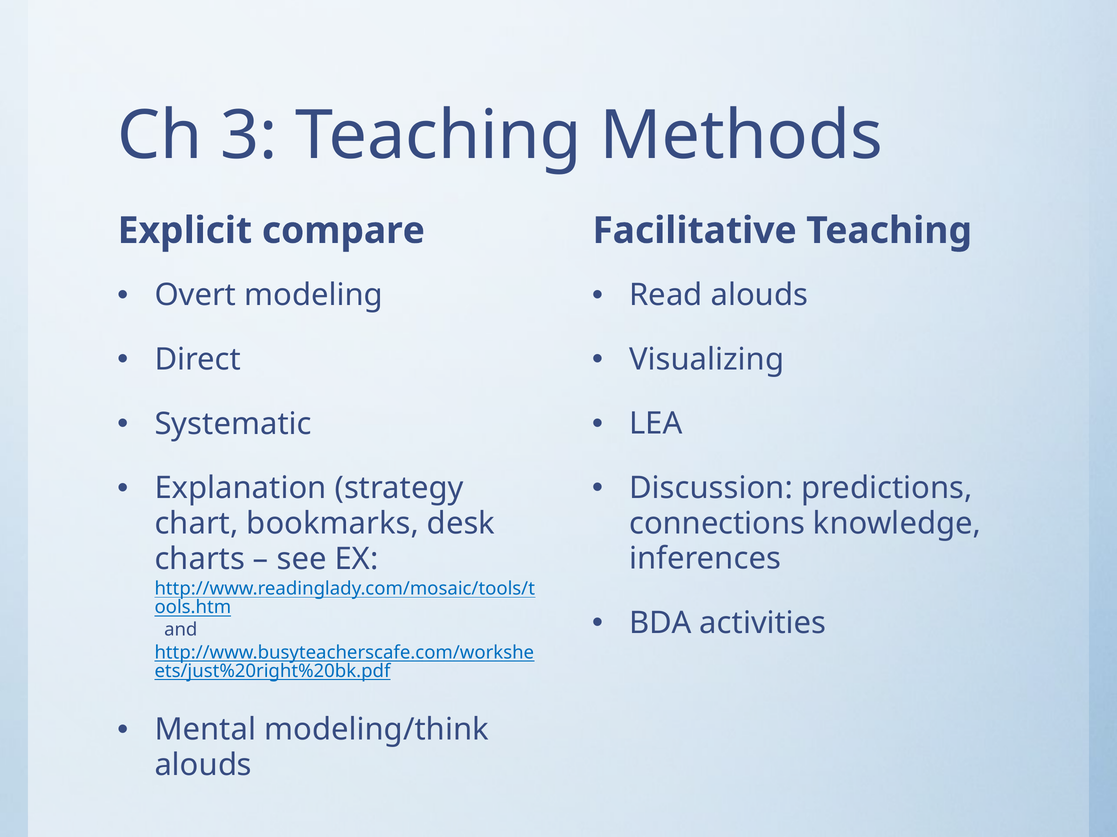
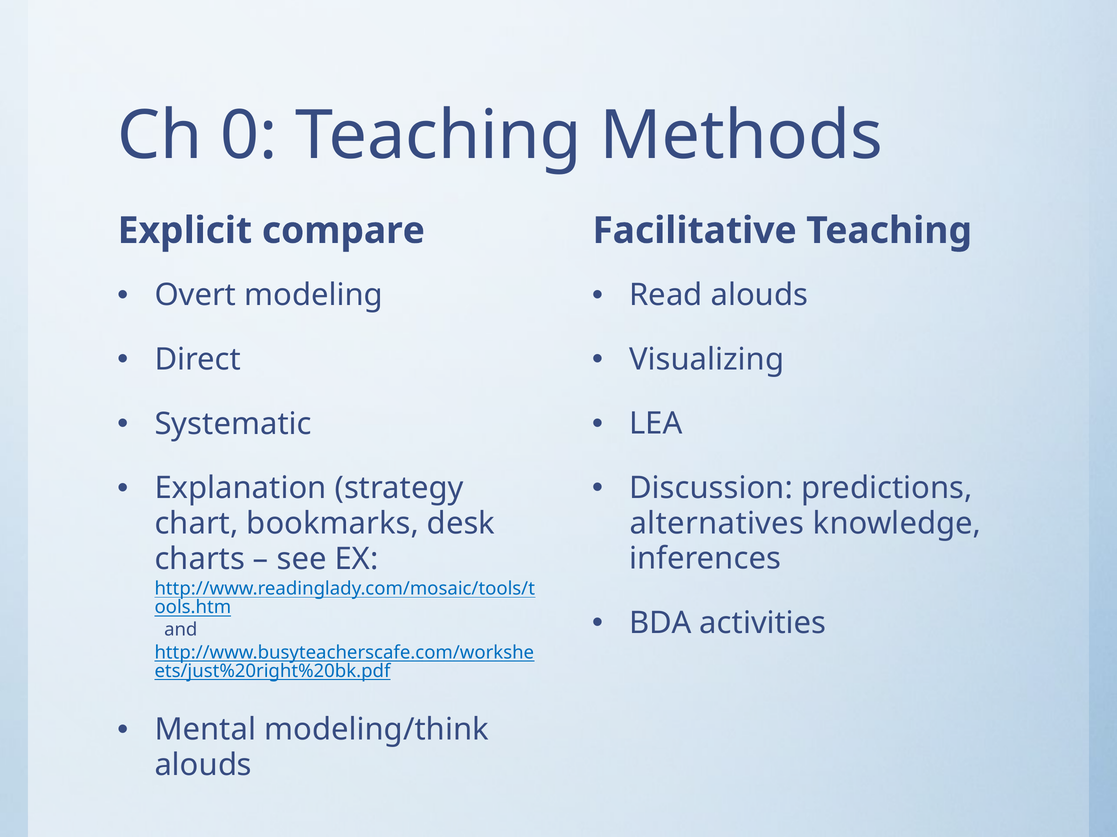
3: 3 -> 0 (249, 136)
connections: connections -> alternatives (717, 524)
